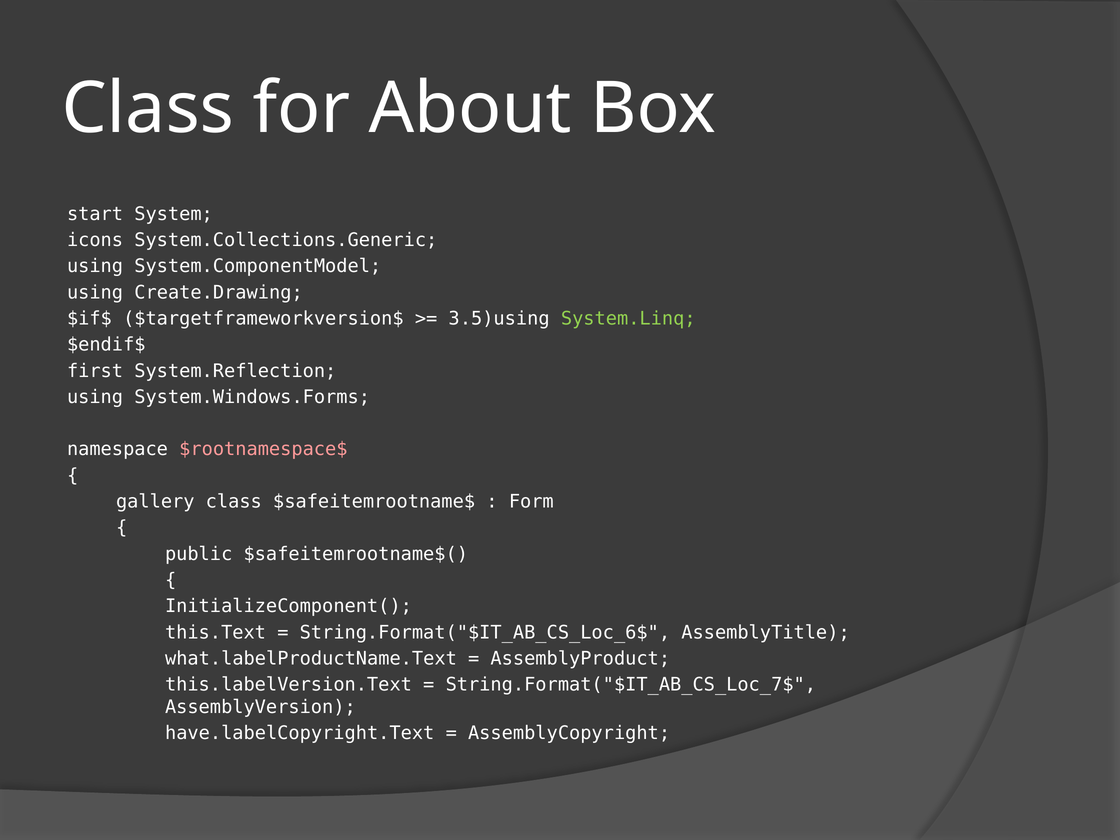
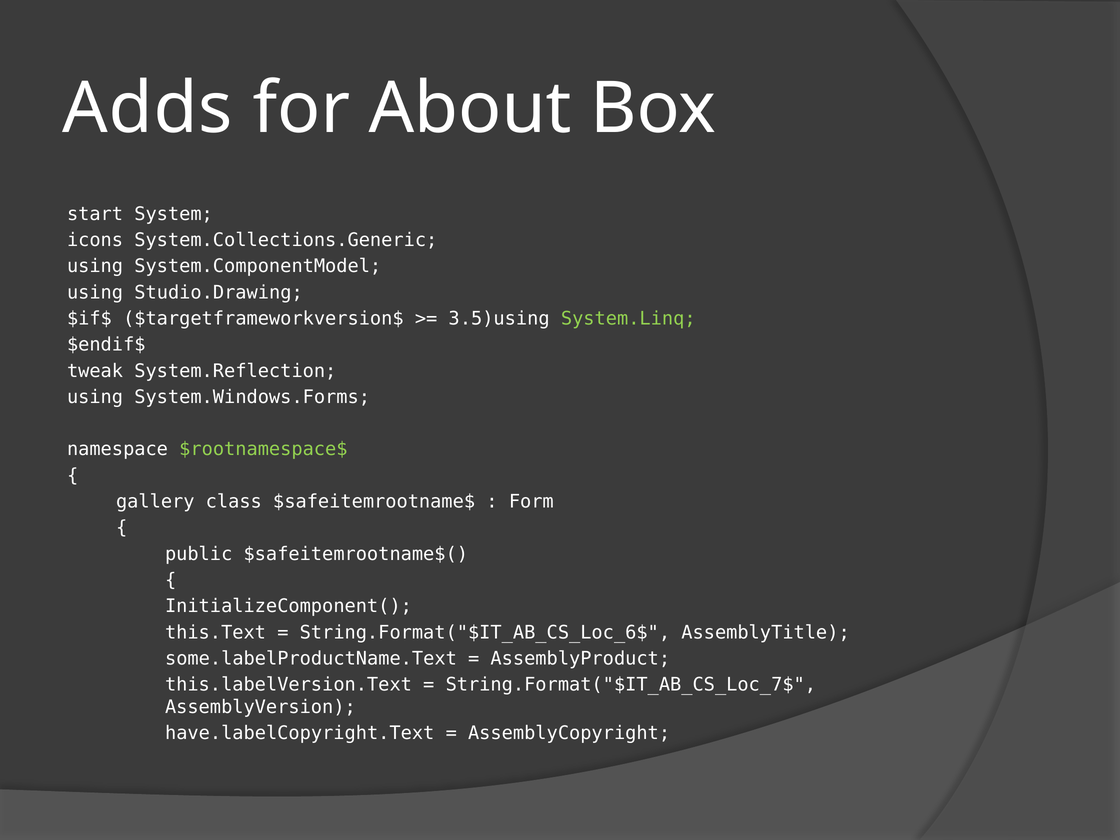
Class: Class -> Adds (148, 109)
Create.Drawing: Create.Drawing -> Studio.Drawing (219, 292)
first: first -> tweak (95, 371)
$rootnamespace$ colour: pink -> light green (263, 449)
what.labelProductName.Text: what.labelProductName.Text -> some.labelProductName.Text (311, 659)
